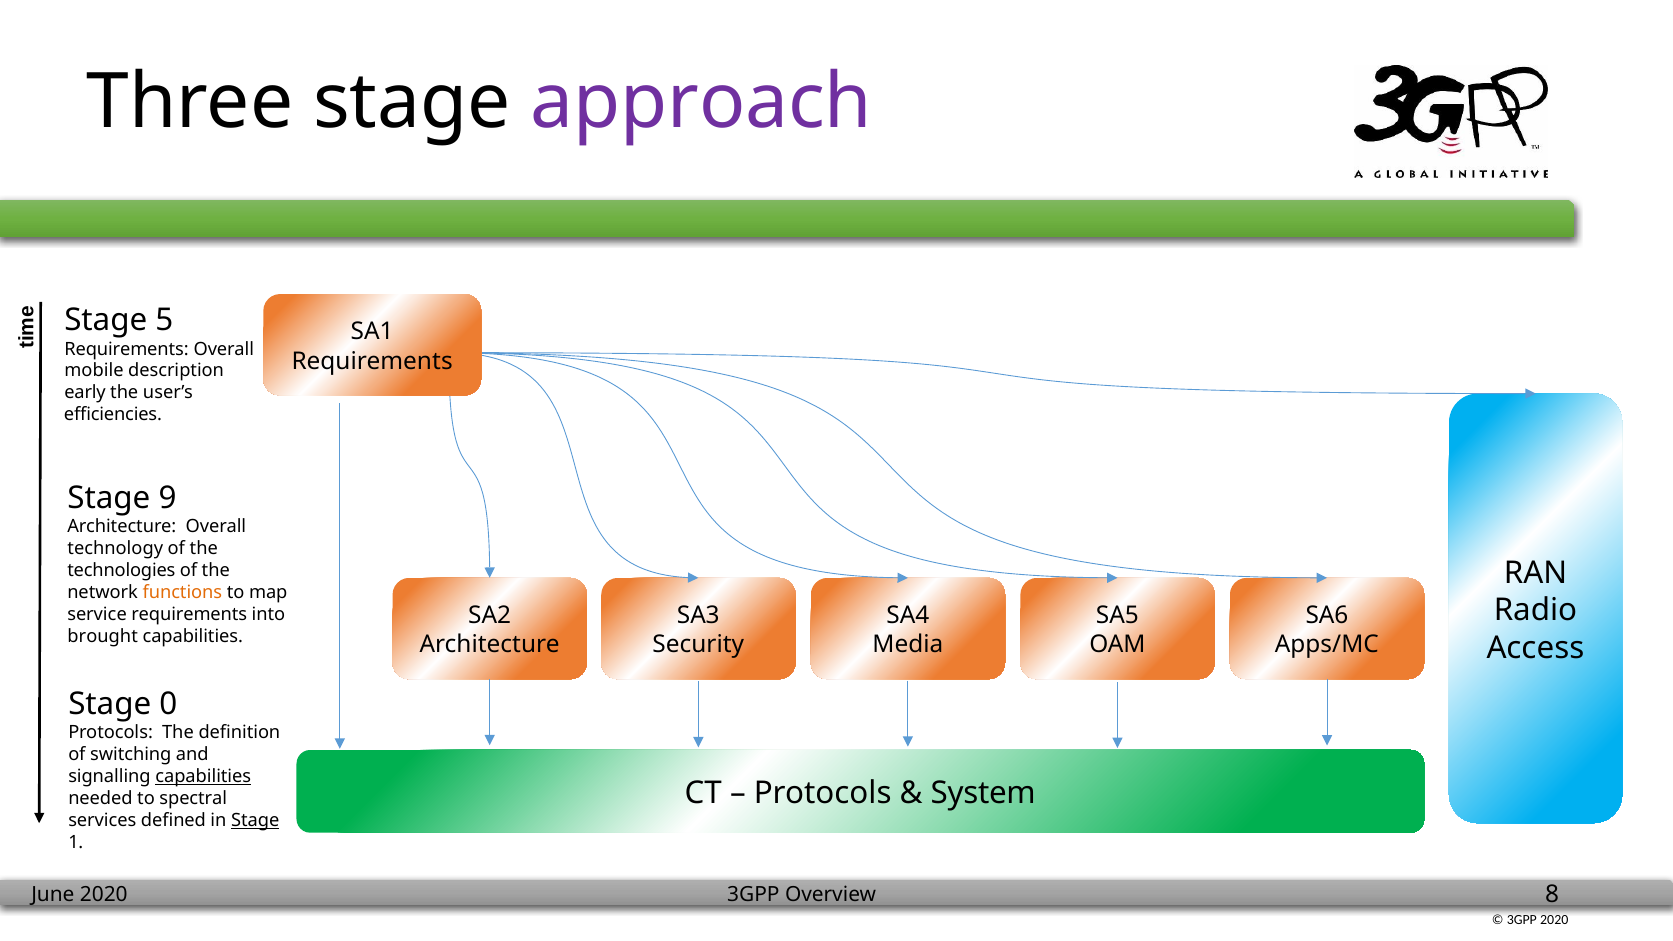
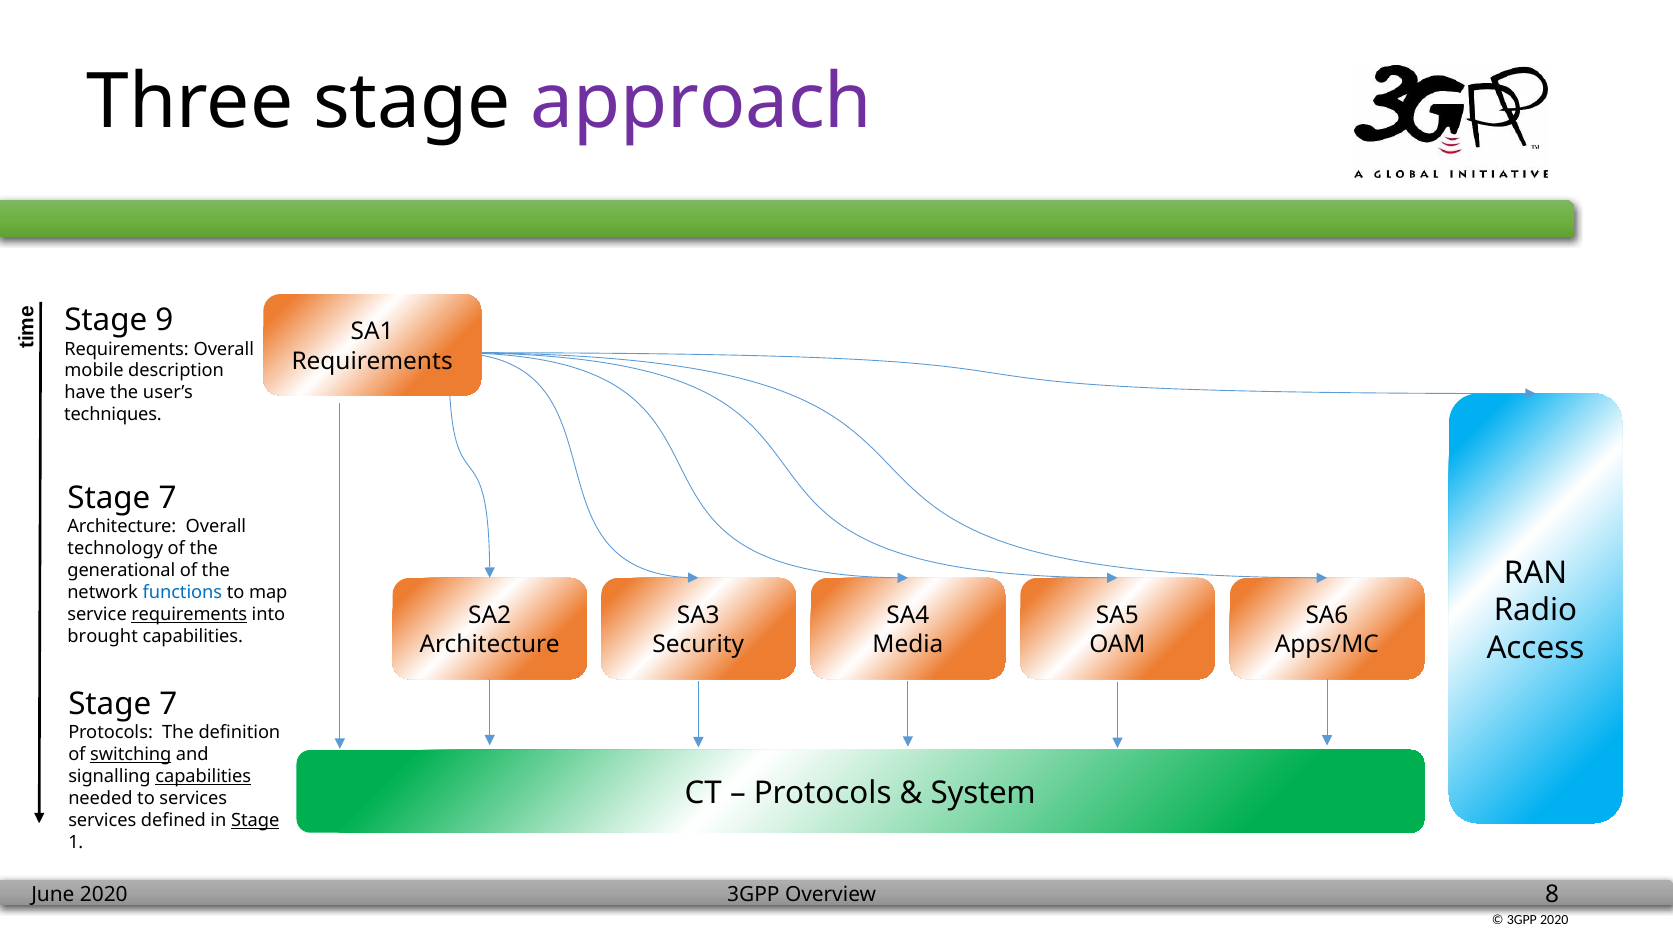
5: 5 -> 9 (164, 320)
early: early -> have (85, 393)
efficiencies: efficiencies -> techniques (113, 415)
9: 9 -> 7 (168, 498)
technologies: technologies -> generational (121, 571)
functions colour: orange -> blue (182, 593)
requirements underline: none -> present (189, 615)
0: 0 -> 7 (168, 704)
switching underline: none -> present (131, 755)
to spectral: spectral -> services (193, 799)
